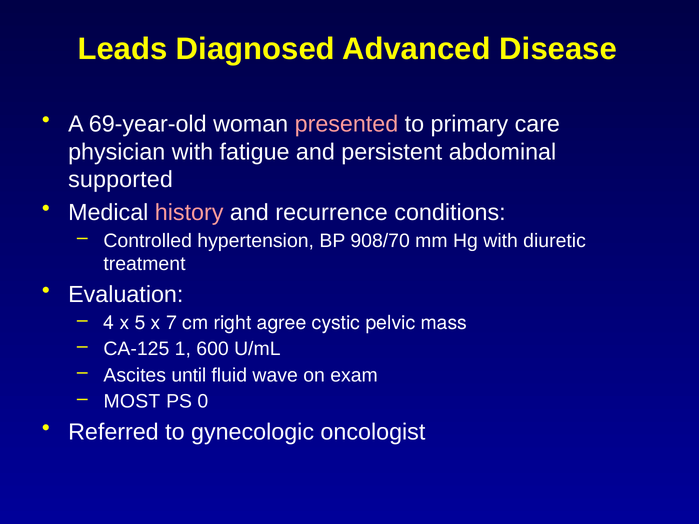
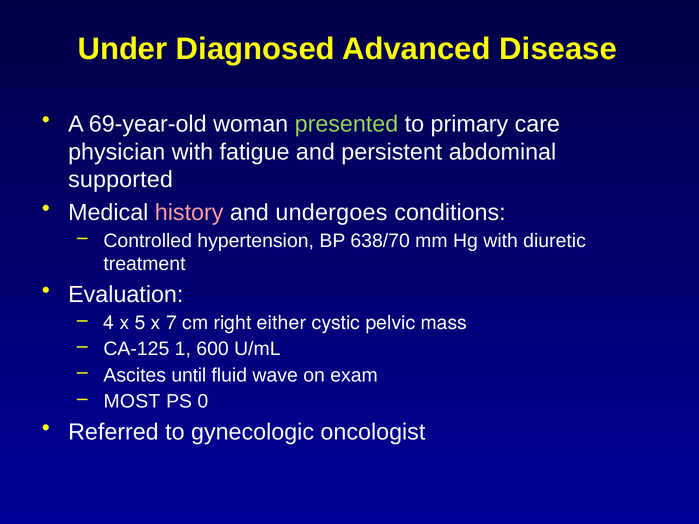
Leads: Leads -> Under (122, 49)
presented colour: pink -> light green (346, 124)
recurrence: recurrence -> undergoes (331, 212)
908/70: 908/70 -> 638/70 (380, 241)
agree: agree -> either (282, 323)
